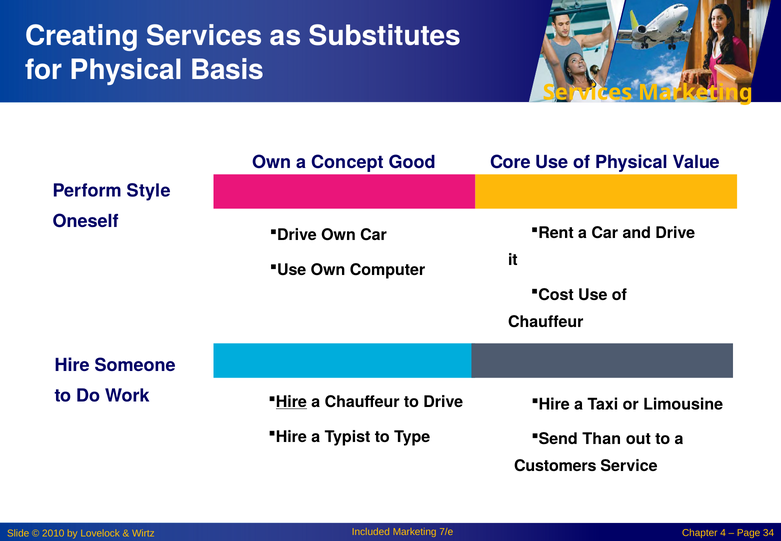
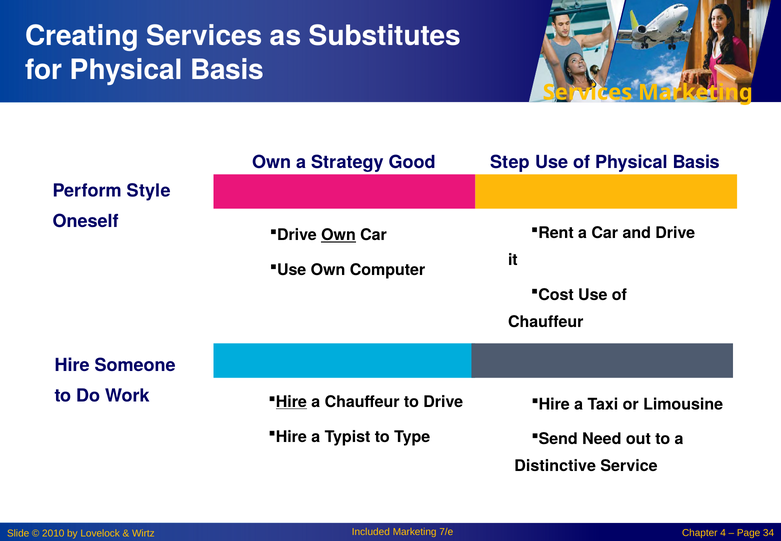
Concept: Concept -> Strategy (348, 162)
Core: Core -> Step (510, 162)
of Physical Value: Value -> Basis (696, 162)
Own underline: none -> present (339, 235)
Than: Than -> Need (602, 439)
Customers: Customers -> Distinctive (555, 466)
